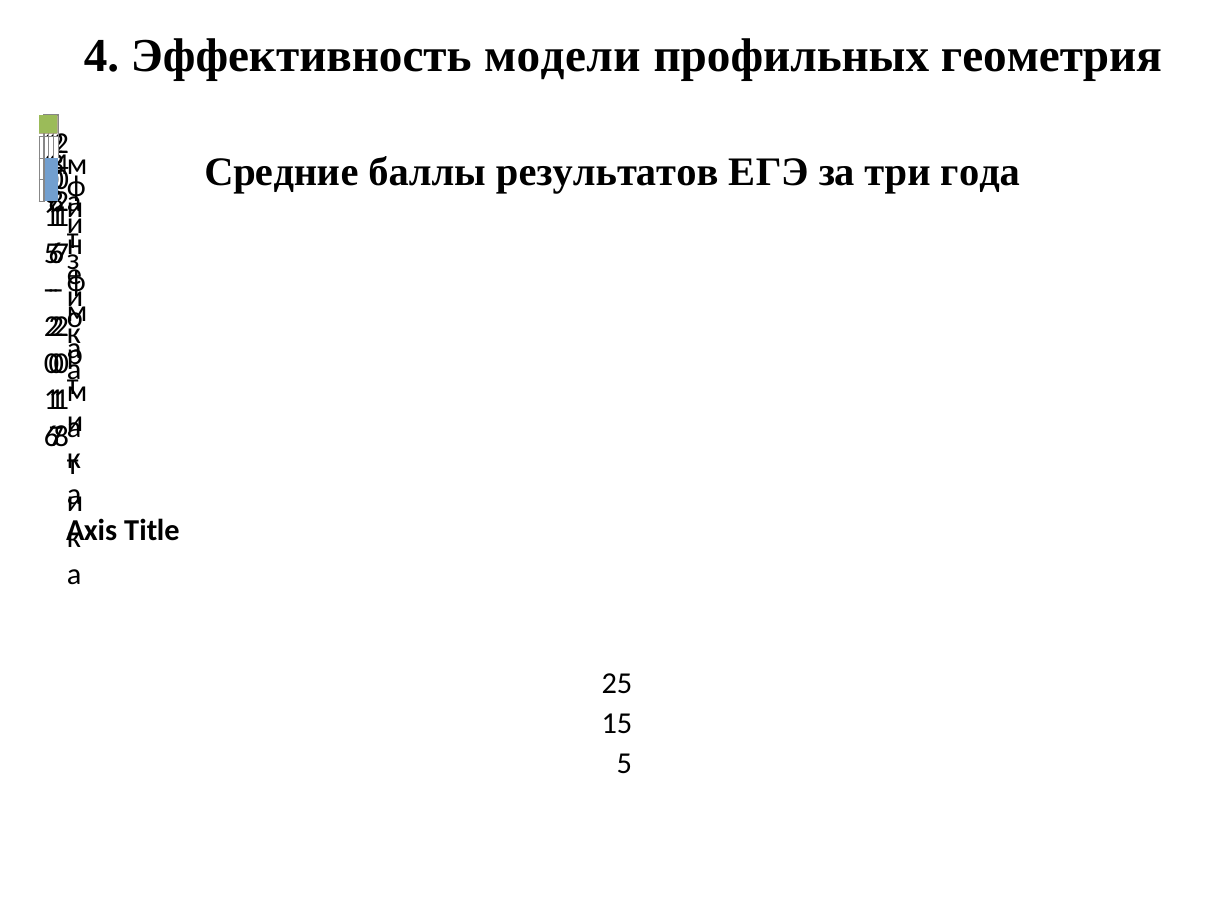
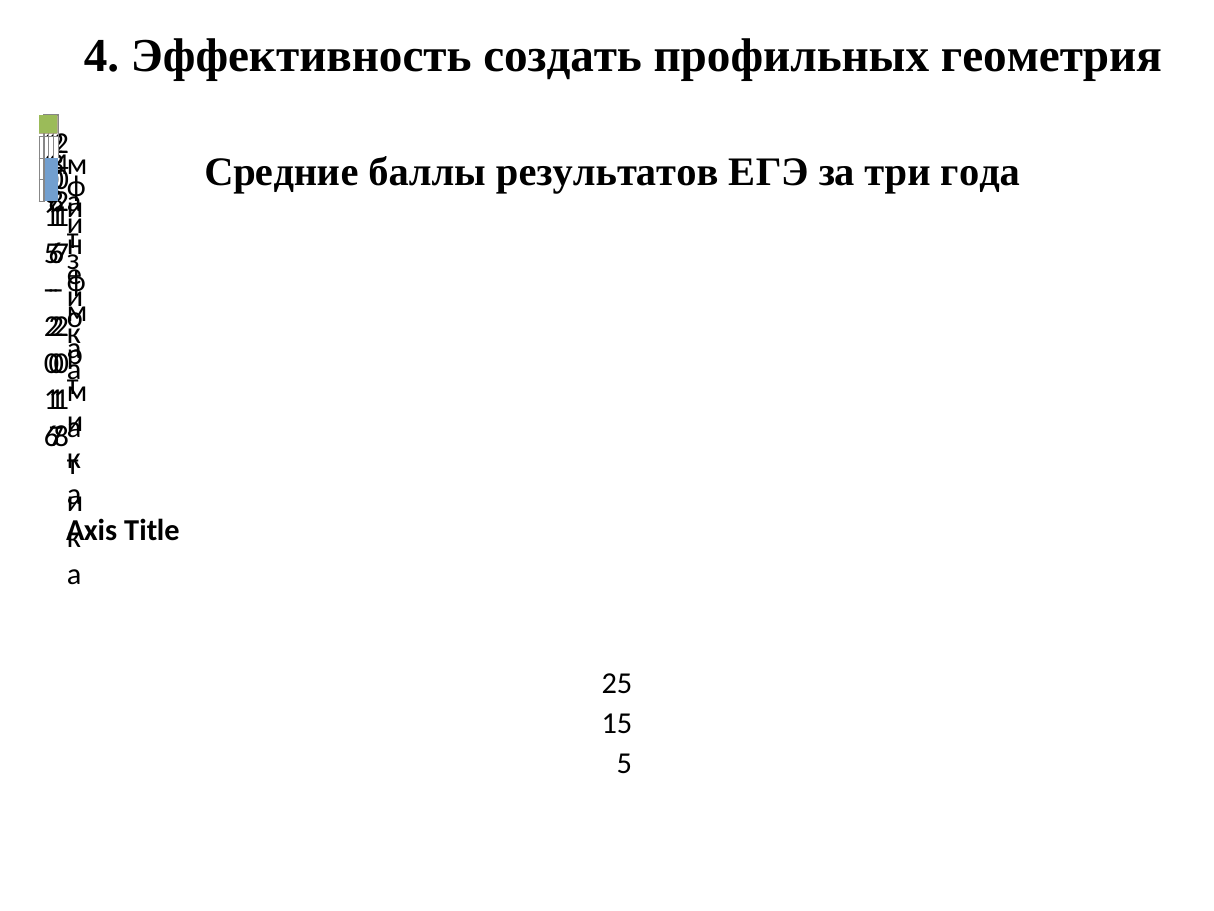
модели: модели -> создать (563, 55)
